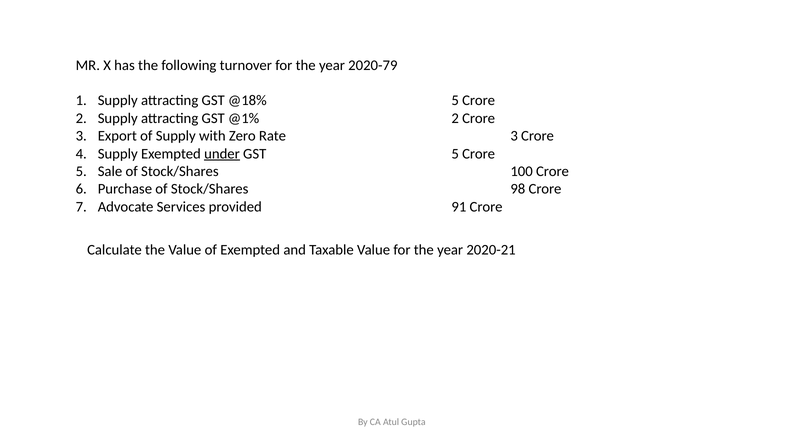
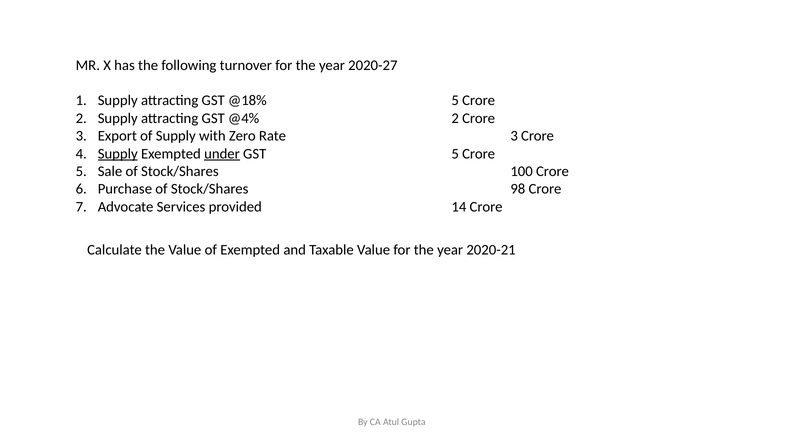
2020-79: 2020-79 -> 2020-27 (373, 65)
@1%: @1% -> @4% (244, 118)
Supply underline: none -> present (118, 154)
91: 91 -> 14 (459, 207)
